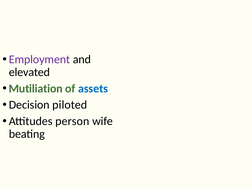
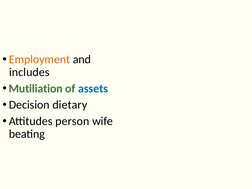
Employment colour: purple -> orange (39, 59)
elevated: elevated -> includes (29, 72)
piloted: piloted -> dietary (70, 105)
